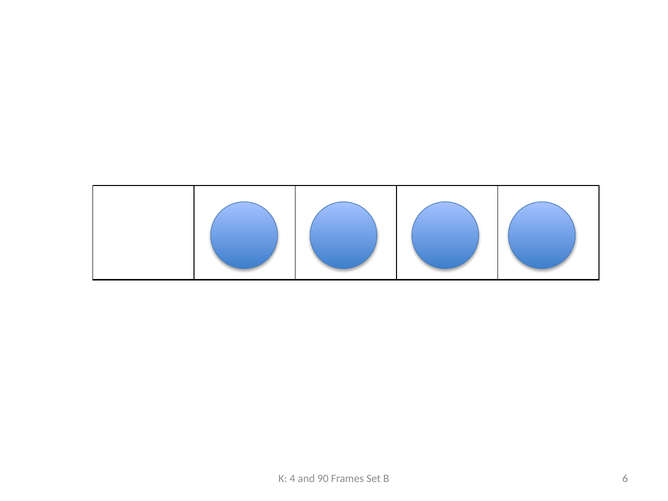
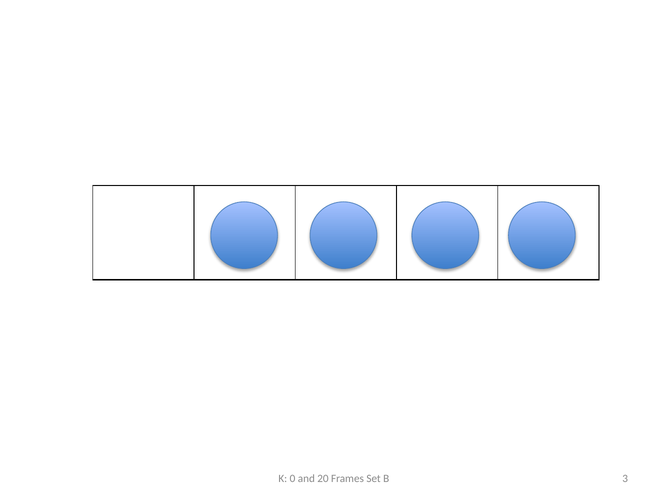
4: 4 -> 0 (293, 478)
90: 90 -> 20 (323, 478)
6: 6 -> 3 (625, 478)
